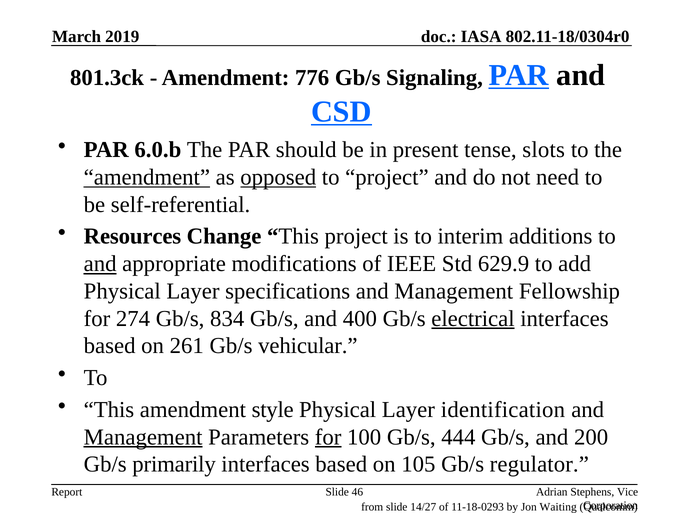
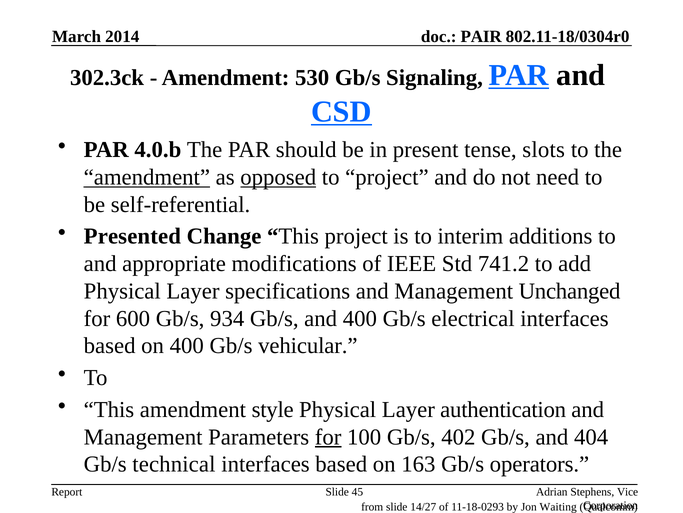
2019: 2019 -> 2014 (122, 36)
IASA: IASA -> PAIR (481, 36)
801.3ck: 801.3ck -> 302.3ck (107, 77)
776: 776 -> 530 (312, 77)
6.0.b: 6.0.b -> 4.0.b (158, 150)
Resources: Resources -> Presented (132, 236)
and underline: present -> none (100, 263)
629.9: 629.9 -> 741.2 (504, 263)
Fellowship: Fellowship -> Unchanged (570, 291)
274: 274 -> 600 (133, 318)
834: 834 -> 934 (227, 318)
electrical underline: present -> none (473, 318)
on 261: 261 -> 400 (187, 345)
identification: identification -> authentication (503, 409)
Management underline: present -> none (143, 436)
444: 444 -> 402 (458, 436)
200: 200 -> 404 (591, 436)
primarily: primarily -> technical (174, 464)
105: 105 -> 163 (418, 464)
regulator: regulator -> operators (539, 464)
46: 46 -> 45 (357, 491)
